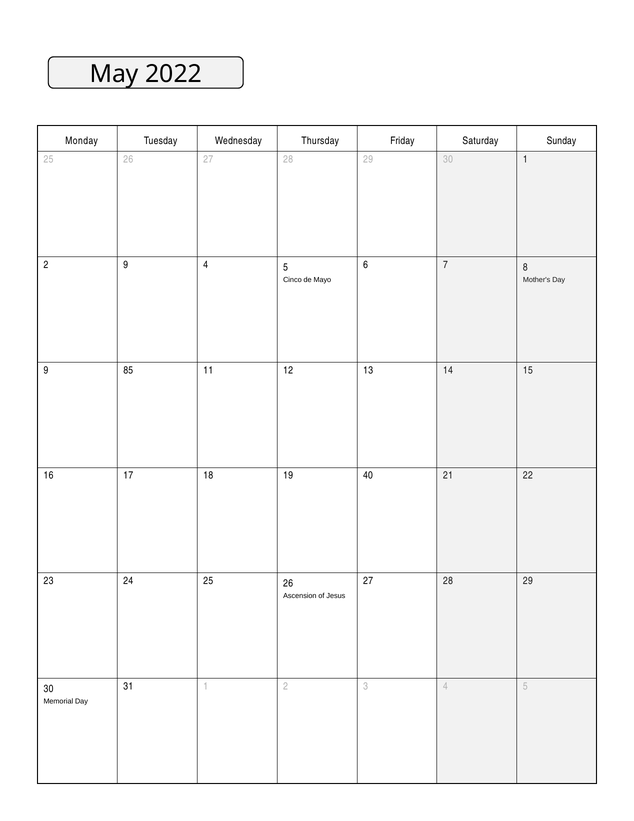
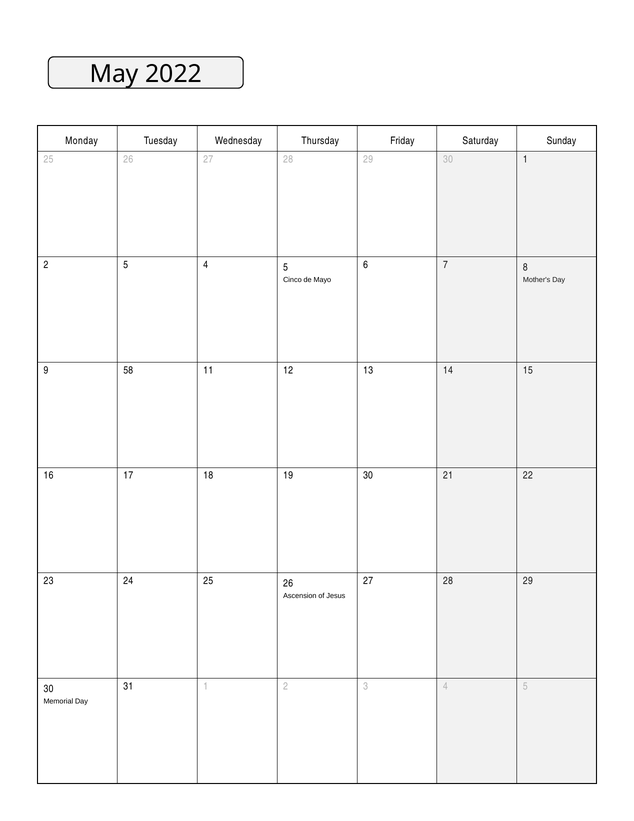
2 9: 9 -> 5 (126, 265)
85: 85 -> 58 (128, 370)
19 40: 40 -> 30 (368, 475)
